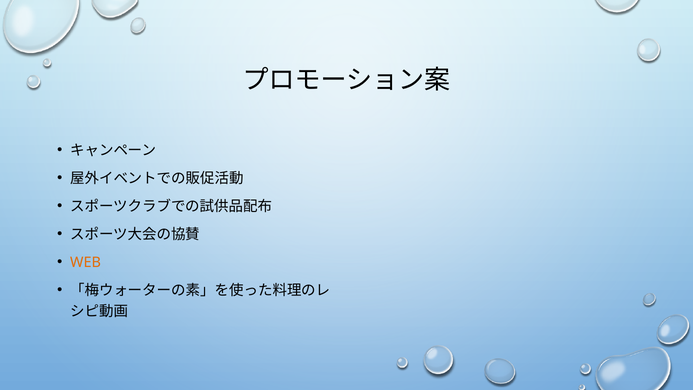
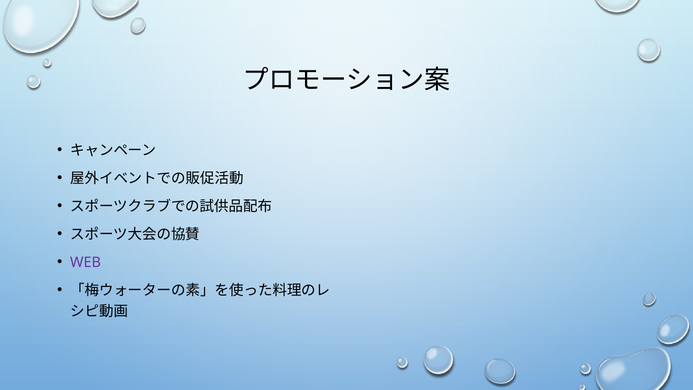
WEB colour: orange -> purple (86, 262)
